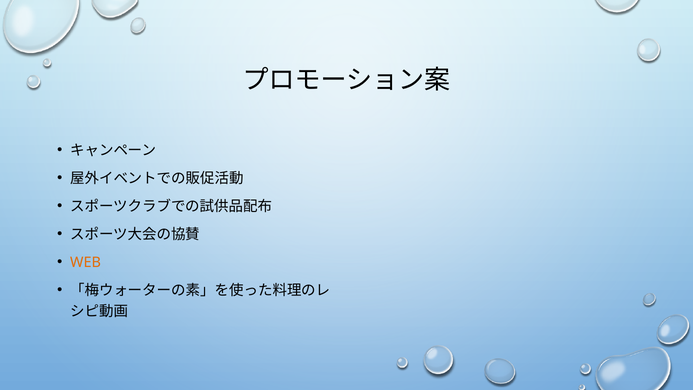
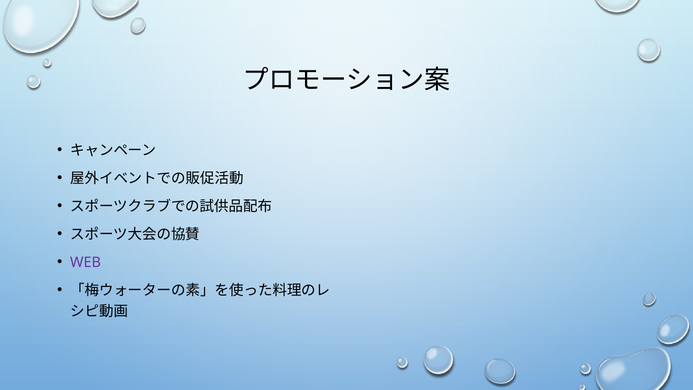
WEB colour: orange -> purple (86, 262)
